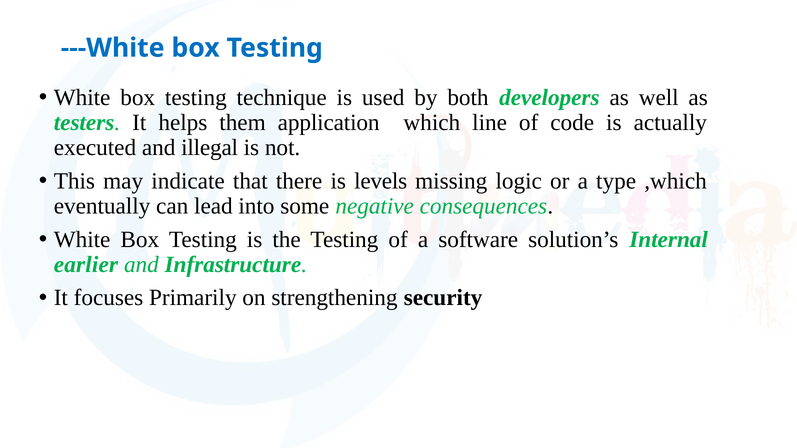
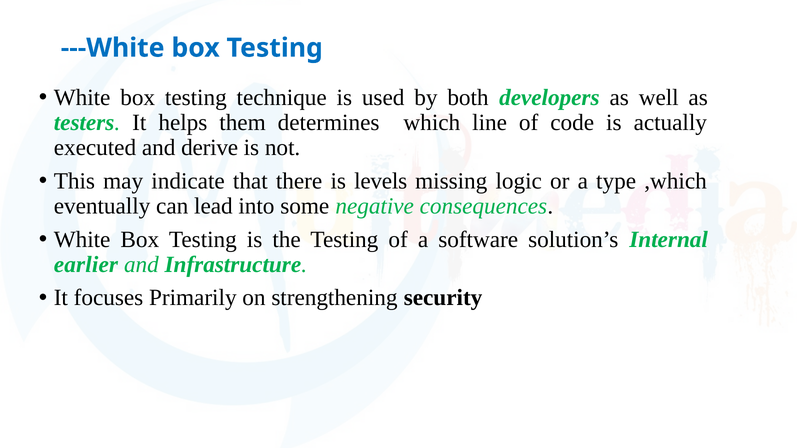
application: application -> determines (329, 123)
illegal: illegal -> derive (210, 148)
